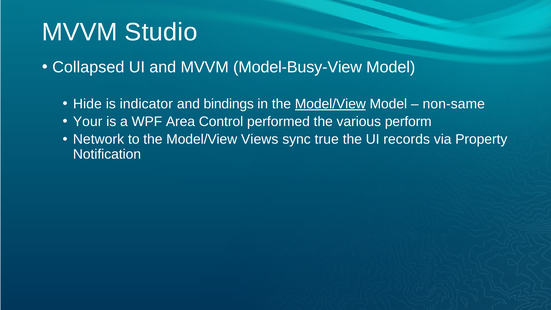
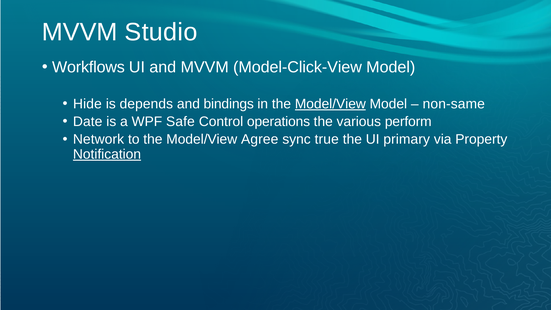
Collapsed: Collapsed -> Workflows (88, 67)
Model-Busy-View: Model-Busy-View -> Model-Click-View (298, 67)
indicator: indicator -> depends (146, 104)
Your: Your -> Date (88, 122)
Area: Area -> Safe (180, 122)
performed: performed -> operations (279, 122)
Views: Views -> Agree (260, 139)
records: records -> primary (407, 139)
Notification underline: none -> present (107, 154)
